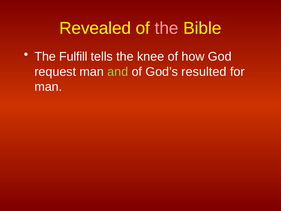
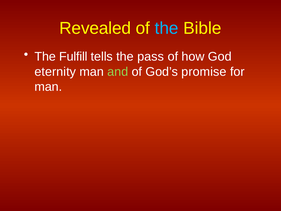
the colour: pink -> light blue (167, 28)
knee: knee -> pass (151, 57)
request: request -> eternity (55, 72)
resulted: resulted -> promise (204, 72)
